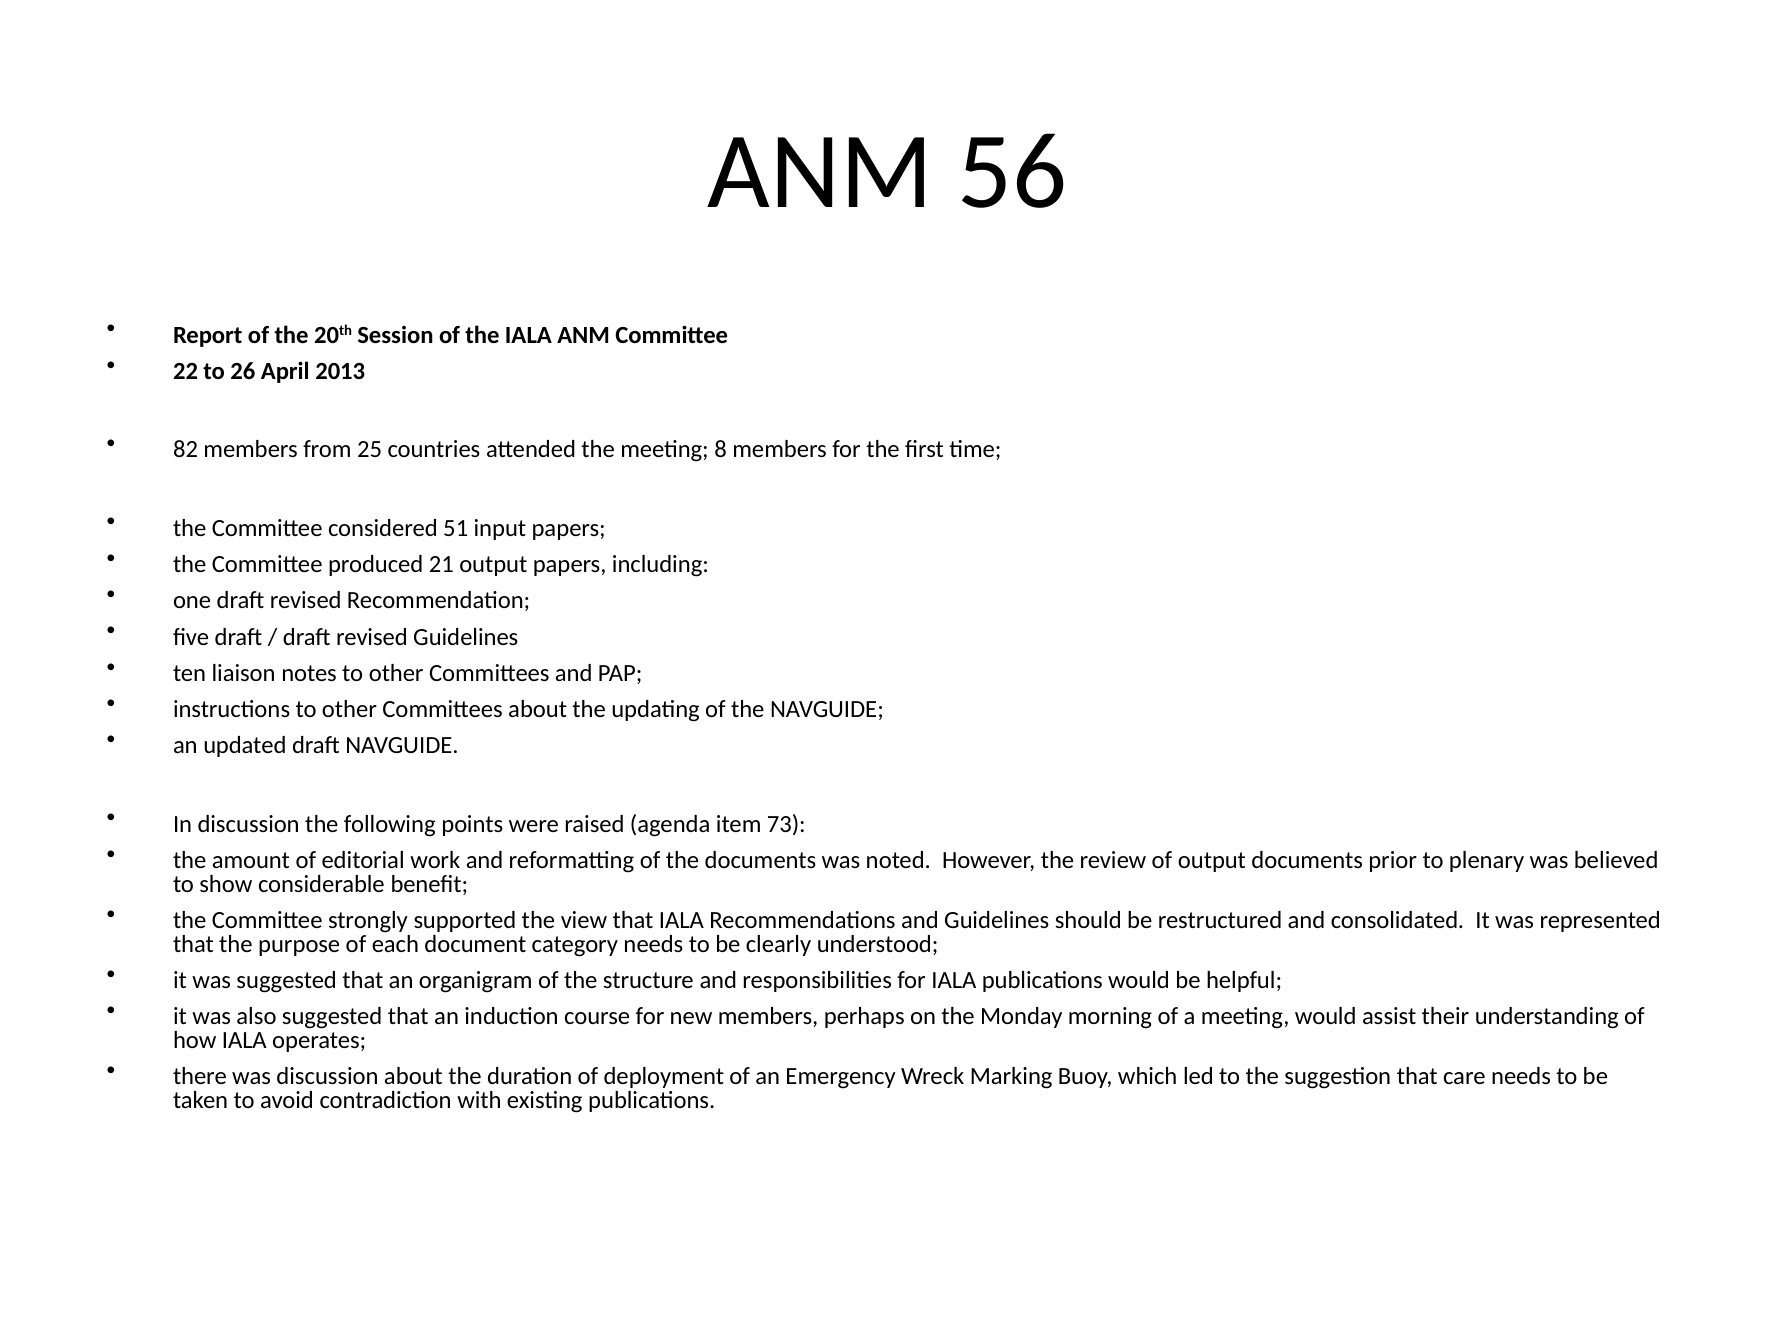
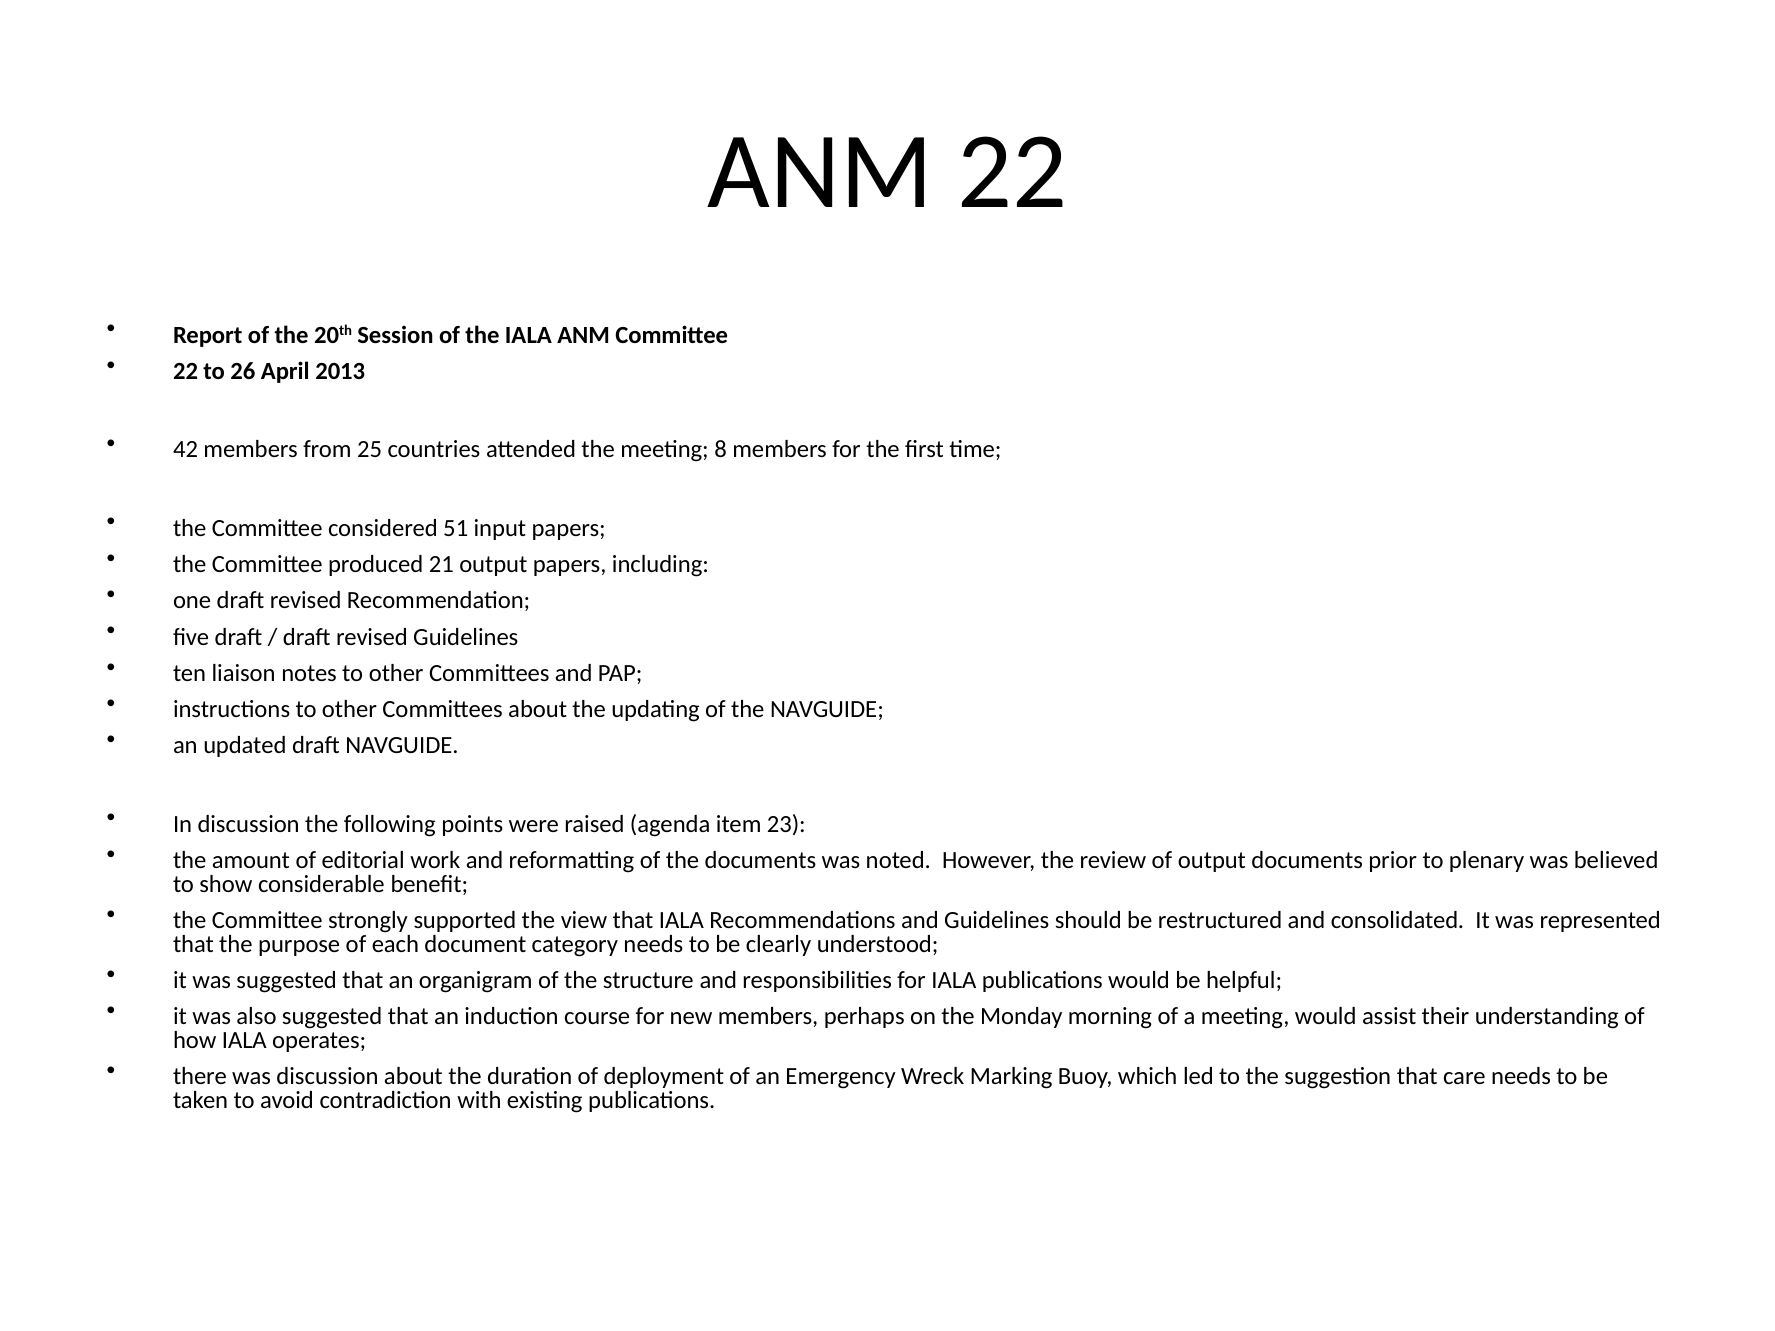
ANM 56: 56 -> 22 (1012, 172)
82: 82 -> 42 (186, 450)
73: 73 -> 23 (786, 824)
